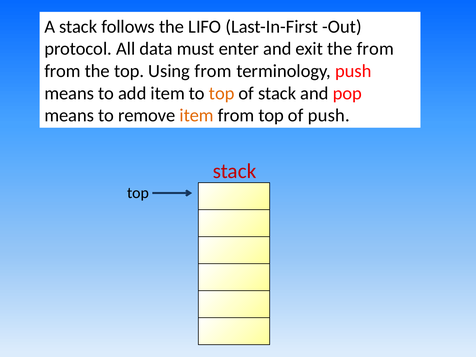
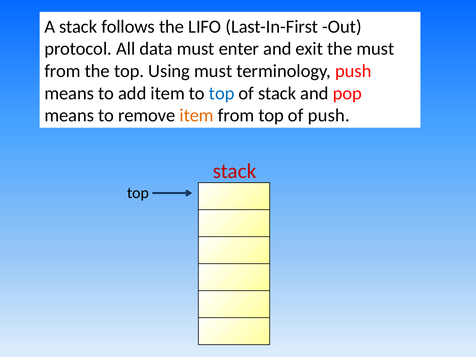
the from: from -> must (375, 49)
Using from: from -> must (213, 71)
top colour: orange -> blue (222, 93)
